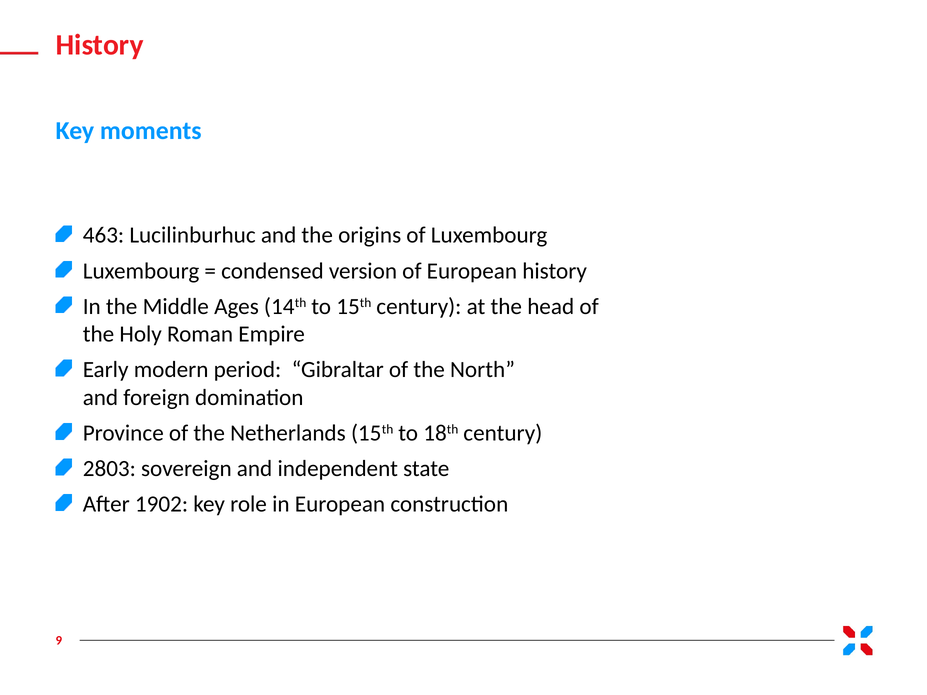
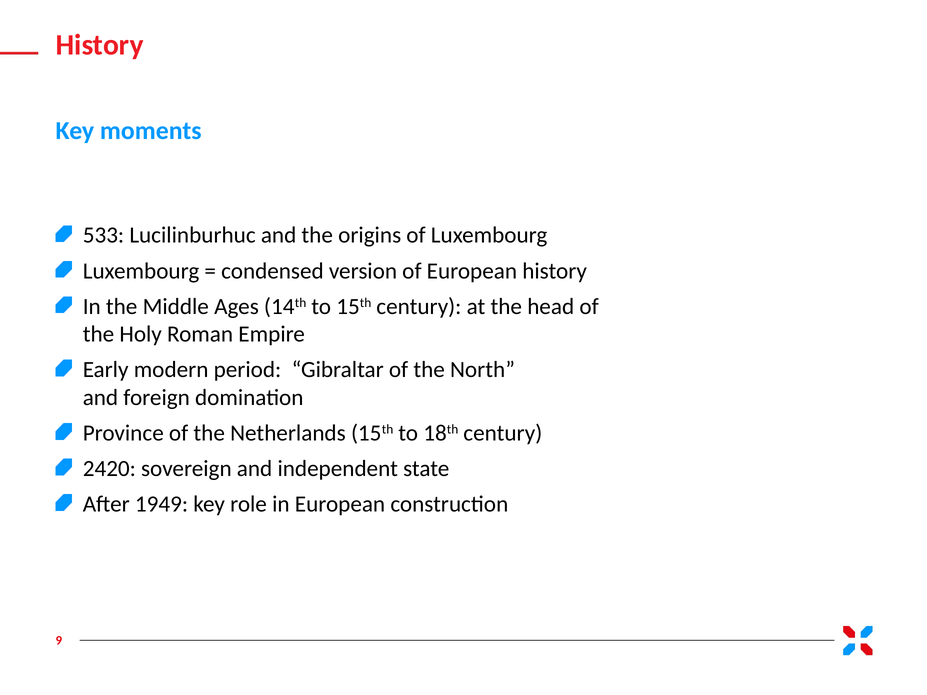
463: 463 -> 533 (103, 235)
2803: 2803 -> 2420 (109, 469)
1902: 1902 -> 1949 (162, 504)
